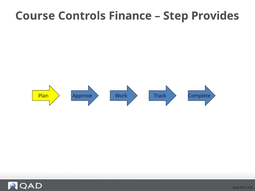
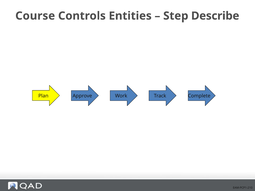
Finance: Finance -> Entities (130, 16)
Provides: Provides -> Describe (215, 16)
